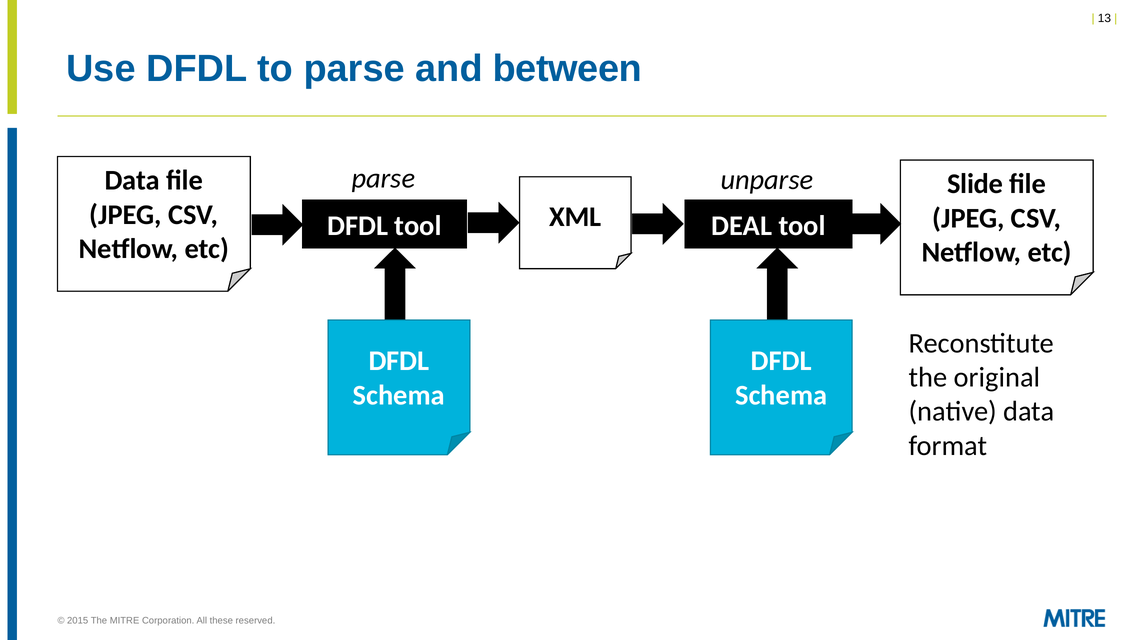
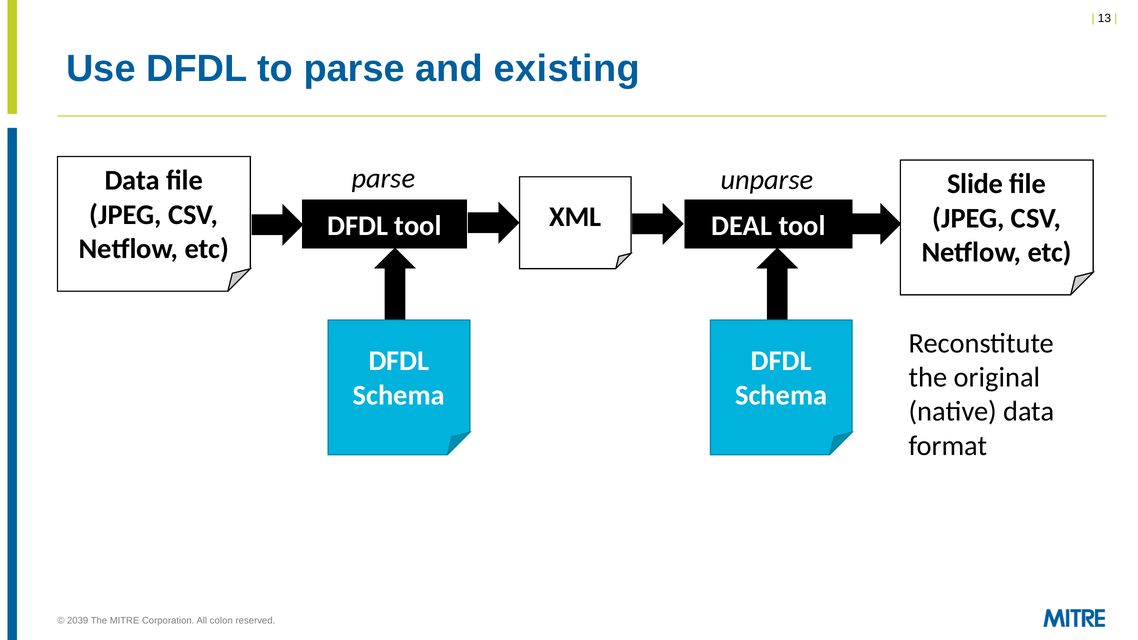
between: between -> existing (567, 69)
2015: 2015 -> 2039 (78, 621)
these: these -> colon (221, 621)
